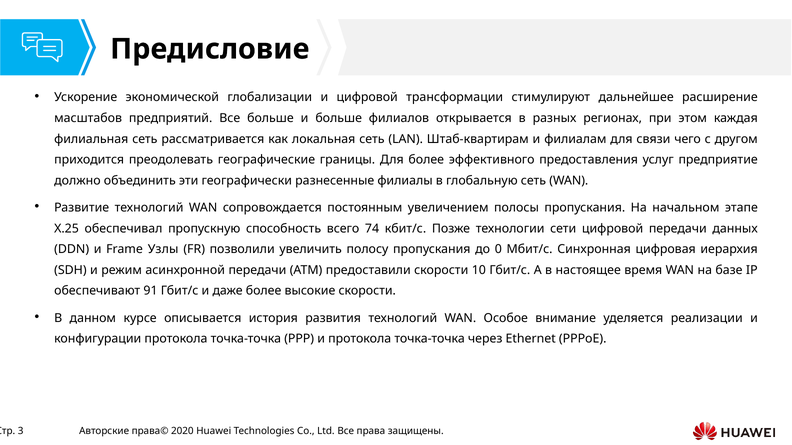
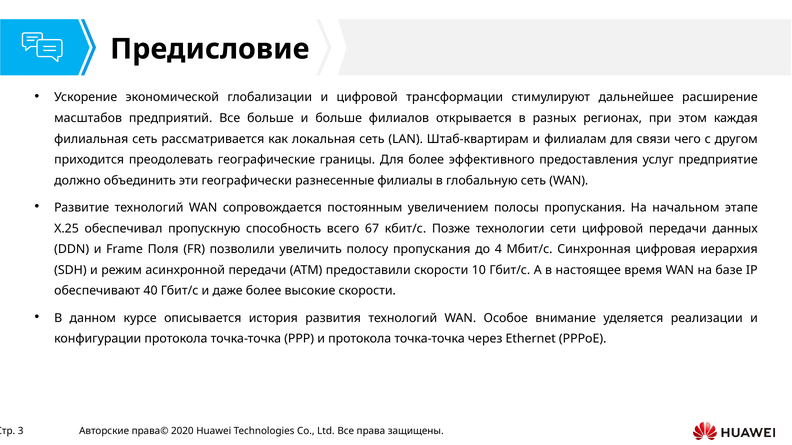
74: 74 -> 67 (372, 229)
Узлы: Узлы -> Поля (163, 250)
0: 0 -> 4 (498, 250)
91: 91 -> 40 (151, 291)
